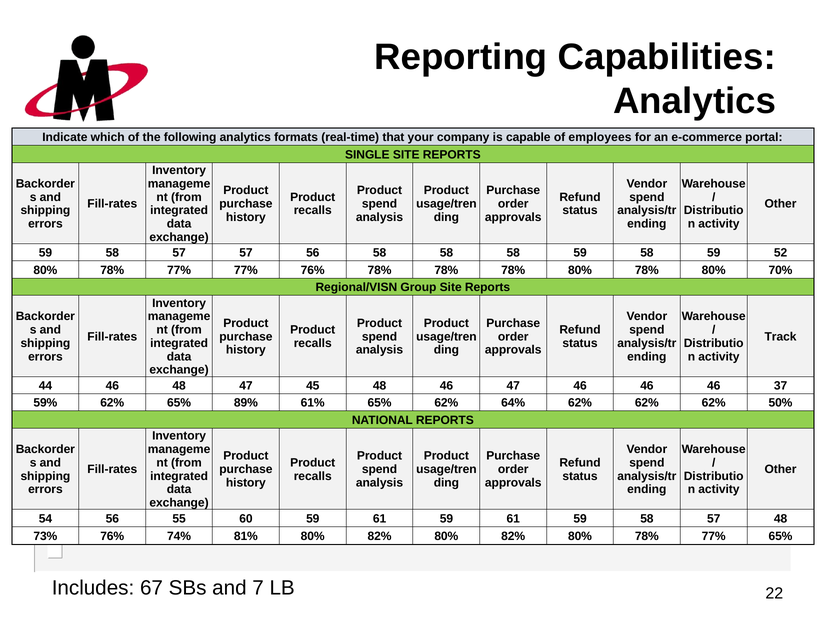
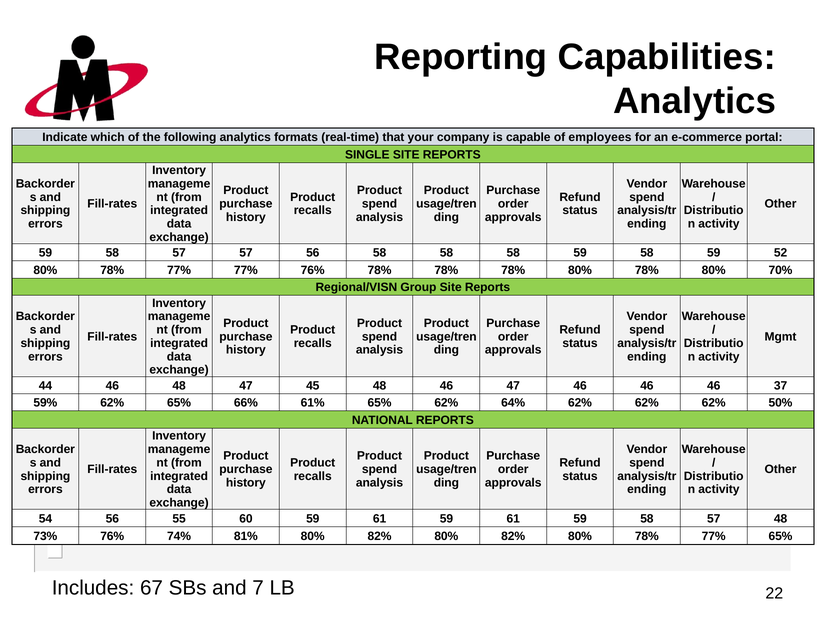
Track: Track -> Mgmt (781, 336)
89%: 89% -> 66% (246, 403)
